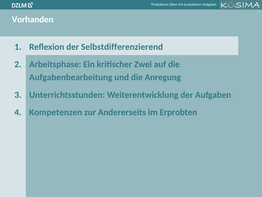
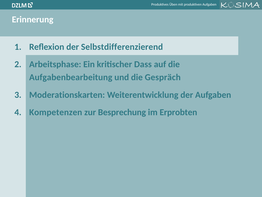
Vorhanden: Vorhanden -> Erinnerung (33, 19)
Zwei: Zwei -> Dass (143, 64)
Anregung: Anregung -> Gespräch (163, 77)
Unterrichtsstunden: Unterrichtsstunden -> Moderationskarten (67, 95)
Andererseits: Andererseits -> Besprechung (122, 112)
